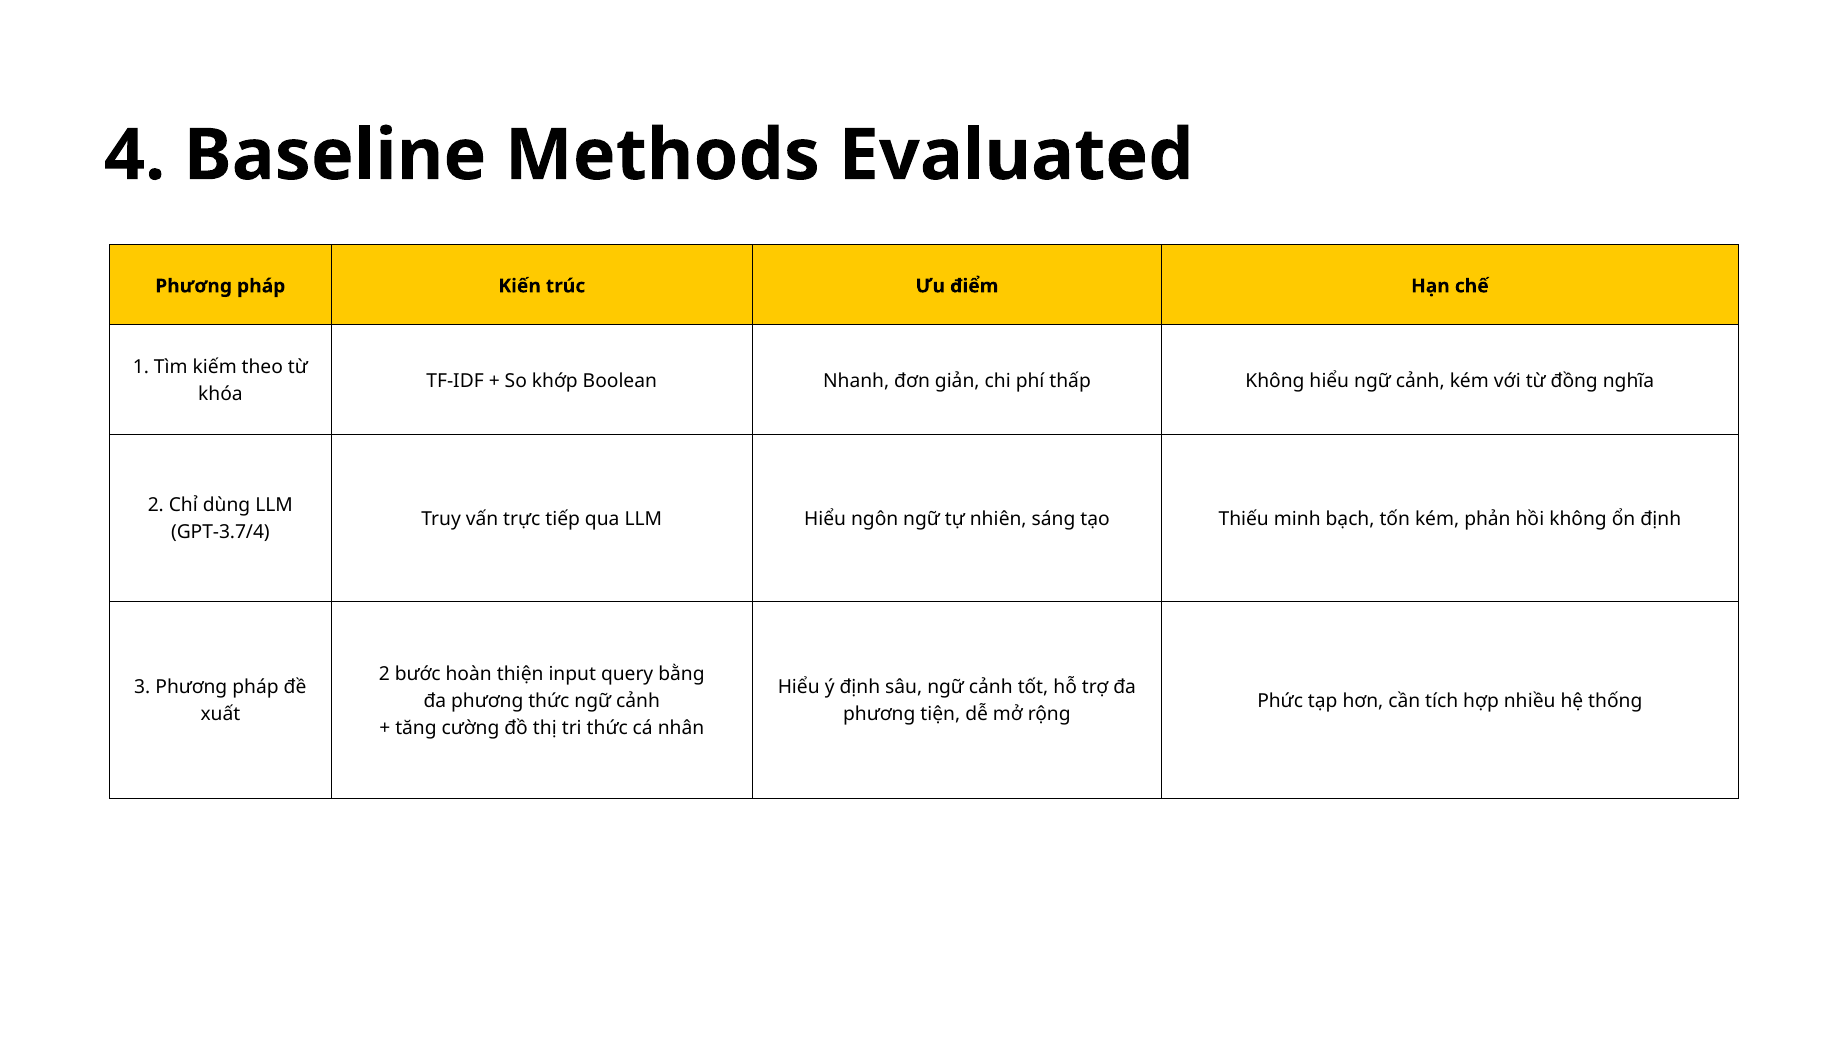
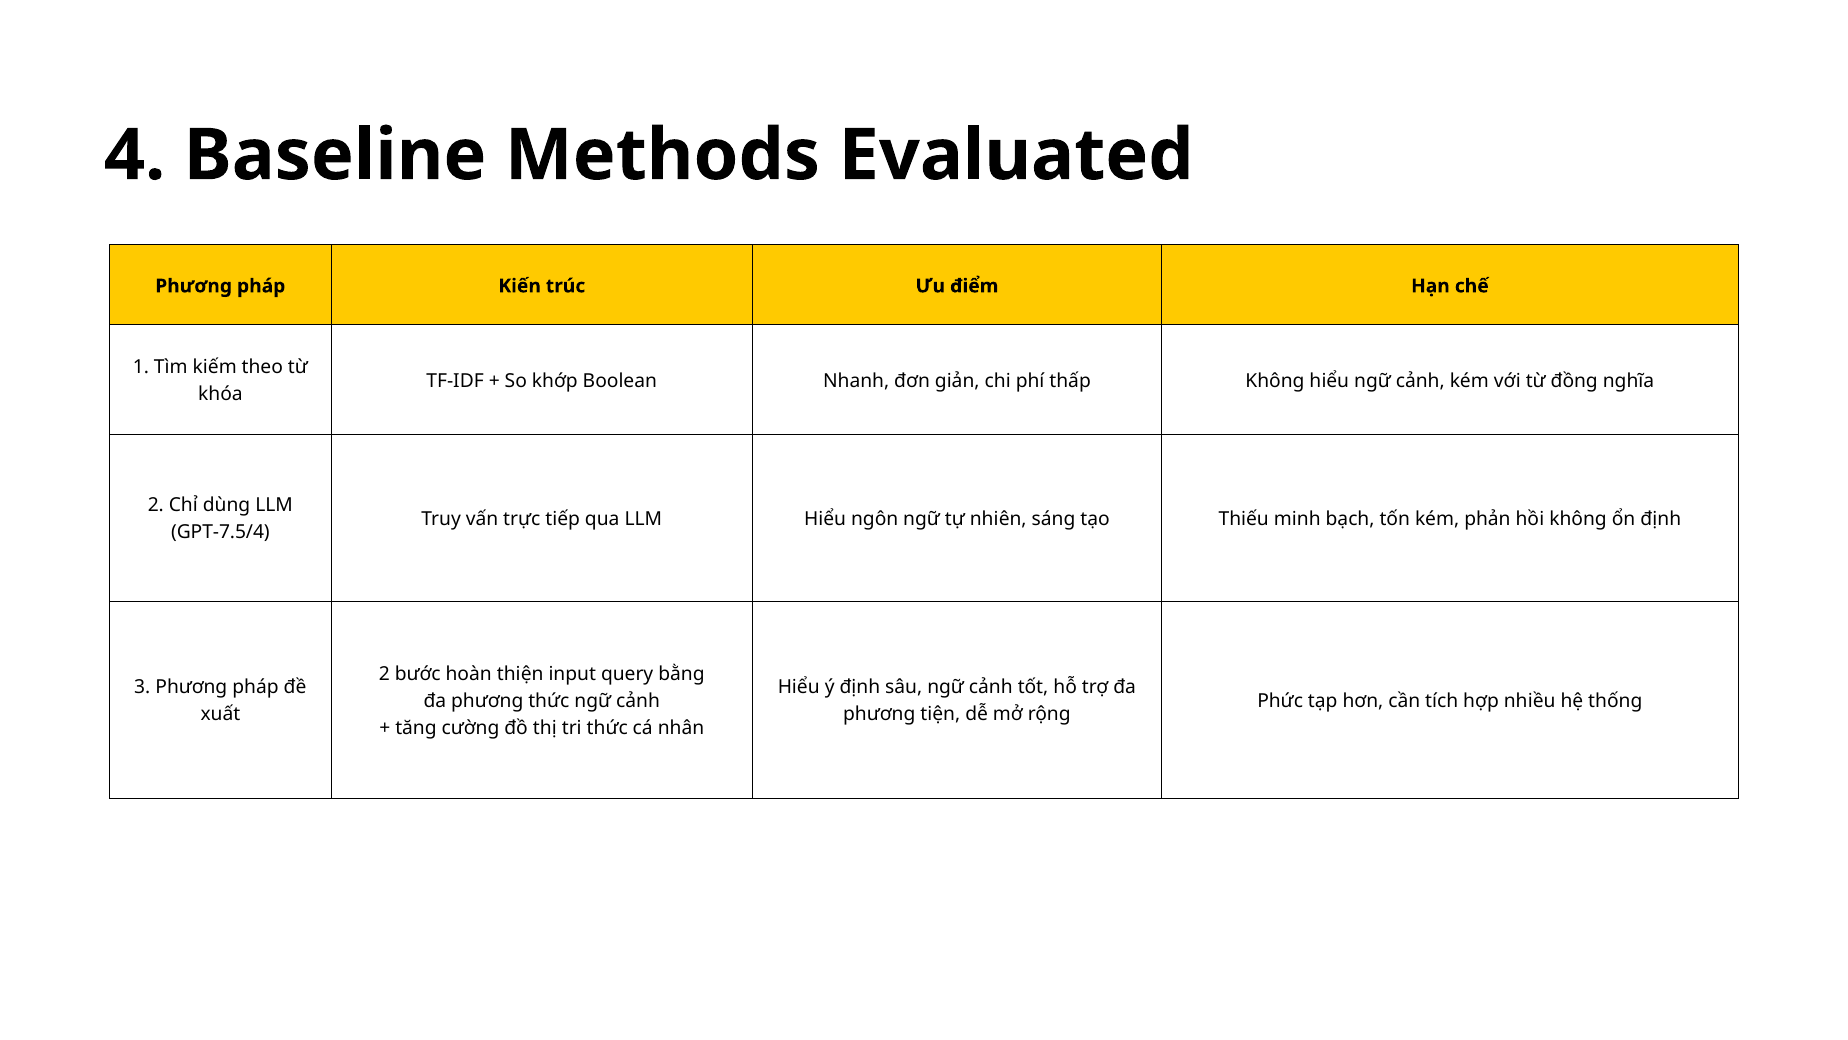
GPT-3.7/4: GPT-3.7/4 -> GPT-7.5/4 (220, 532)
